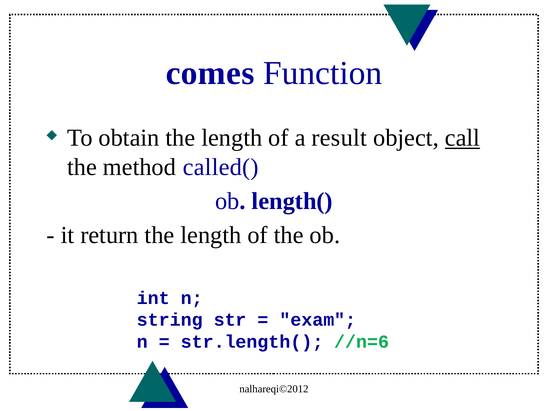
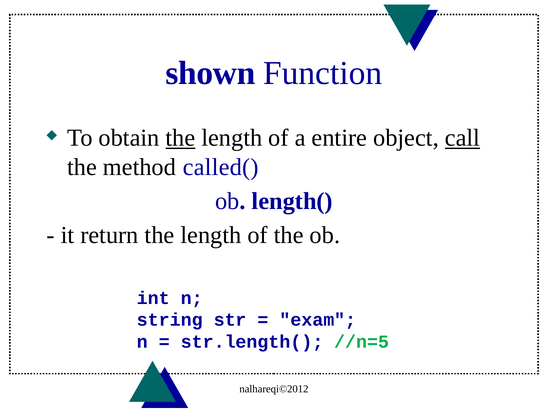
comes: comes -> shown (210, 73)
the underline: none -> present (180, 138)
result: result -> entire (339, 138)
//n=6: //n=6 -> //n=5 (362, 342)
